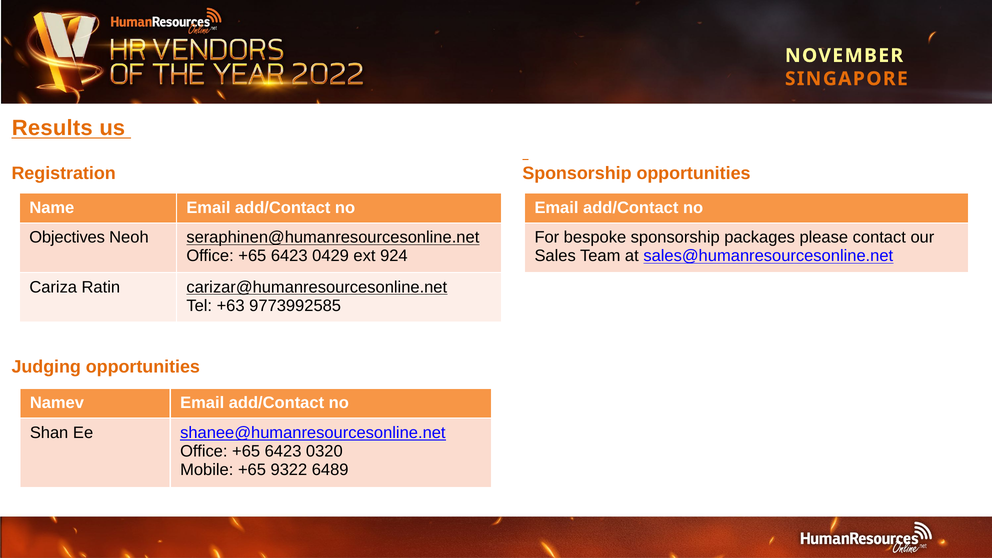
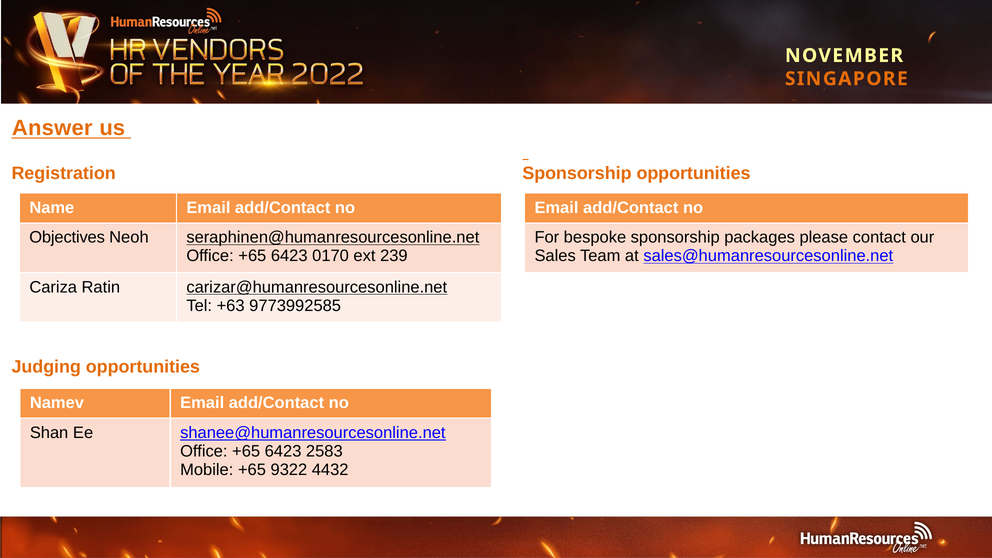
Results: Results -> Answer (52, 128)
0429: 0429 -> 0170 (331, 256)
924: 924 -> 239 (394, 256)
0320: 0320 -> 2583 (324, 451)
6489: 6489 -> 4432 (330, 470)
